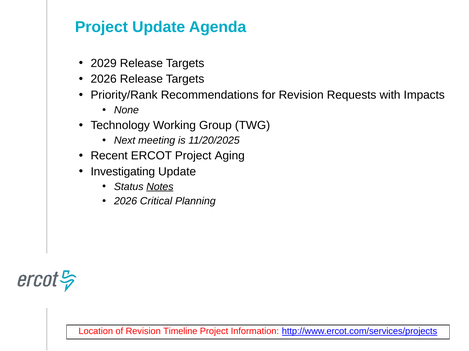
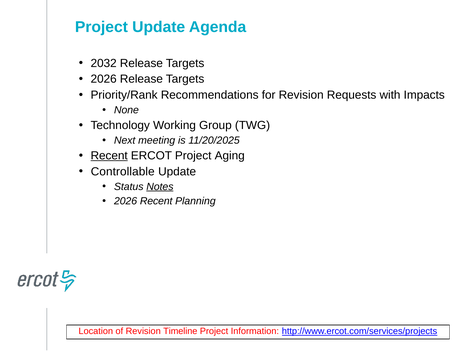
2029: 2029 -> 2032 (104, 63)
Recent underline: none -> present (109, 156)
Investigating: Investigating -> Controllable (123, 172)
2026 Critical: Critical -> Recent (156, 202)
